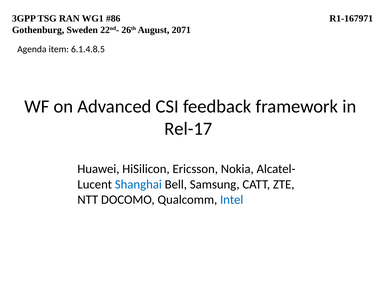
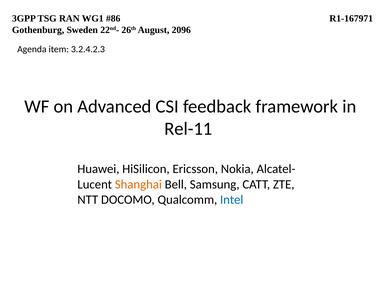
2071: 2071 -> 2096 (181, 30)
6.1.4.8.5: 6.1.4.8.5 -> 3.2.4.2.3 (88, 49)
Rel-17: Rel-17 -> Rel-11 (188, 128)
Shanghai colour: blue -> orange (138, 184)
